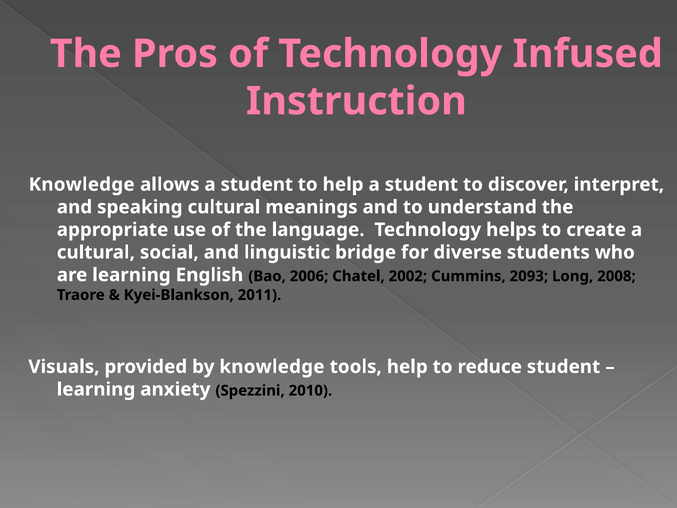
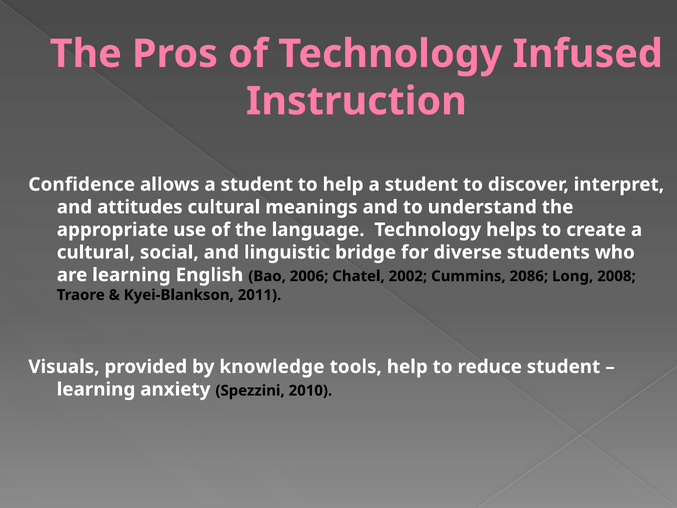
Knowledge: Knowledge -> Confidence (82, 184)
speaking: speaking -> attitudes (140, 207)
2093: 2093 -> 2086 (529, 276)
